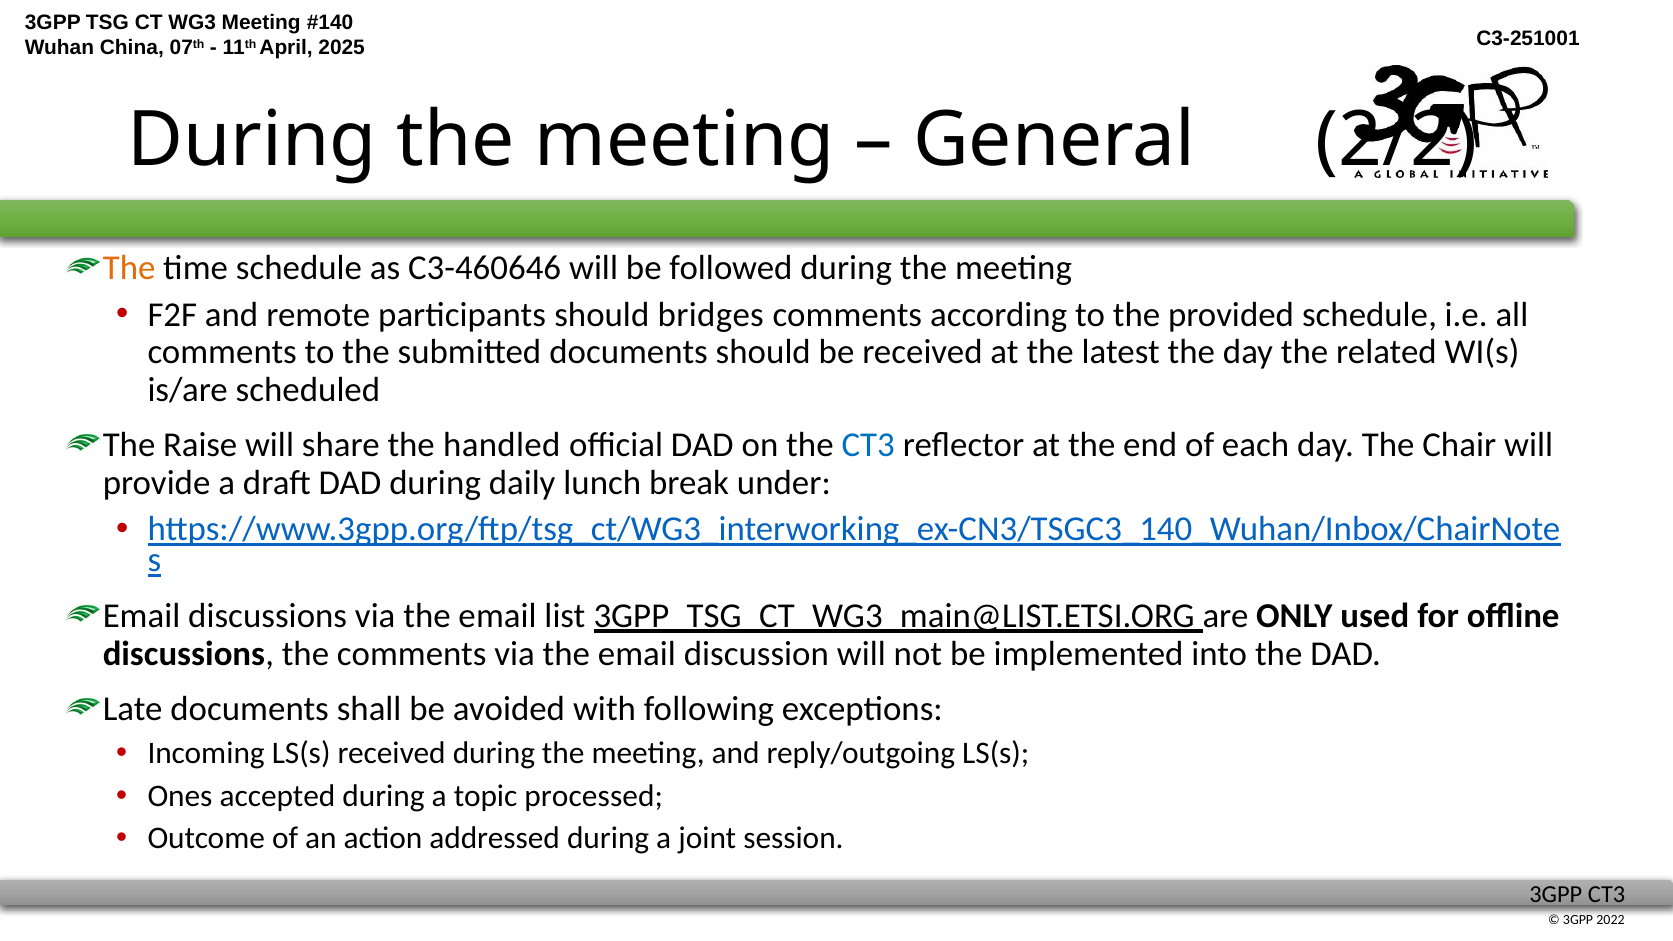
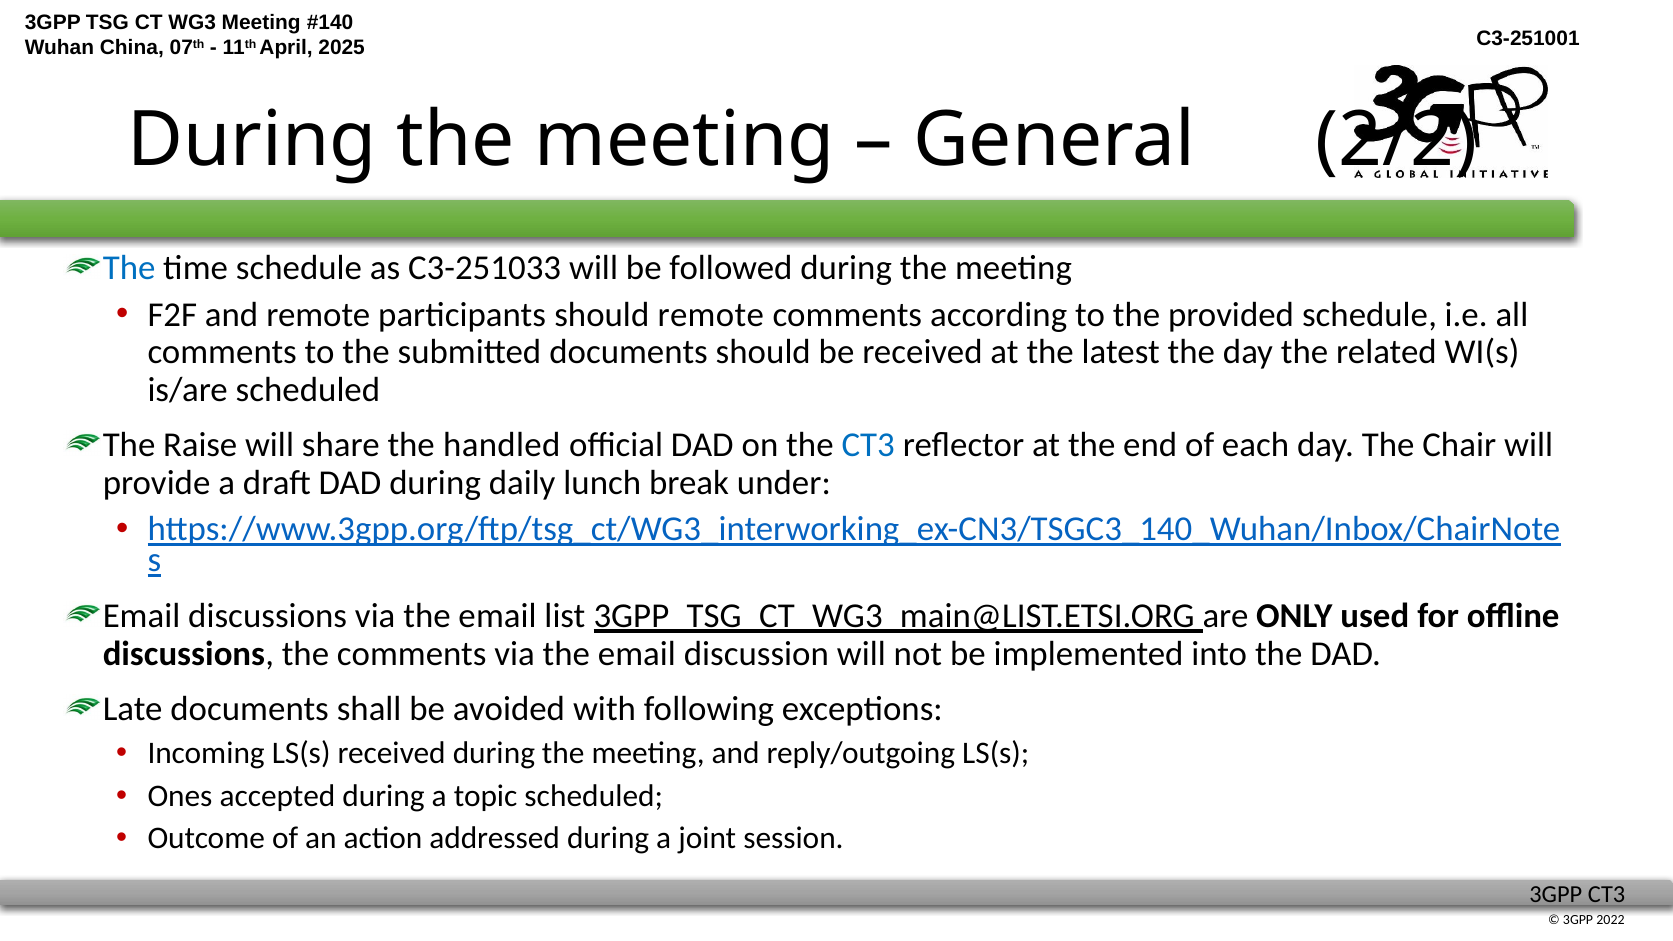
The colour: orange -> blue (129, 268)
C3-460646: C3-460646 -> C3-251033 (485, 268)
should bridges: bridges -> remote (711, 315)
topic processed: processed -> scheduled (594, 796)
